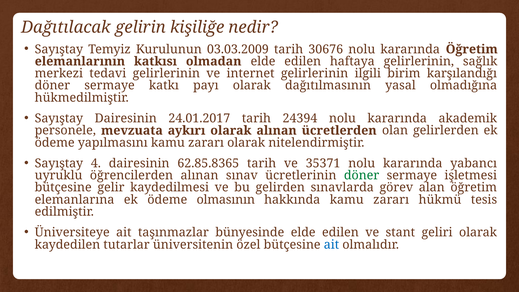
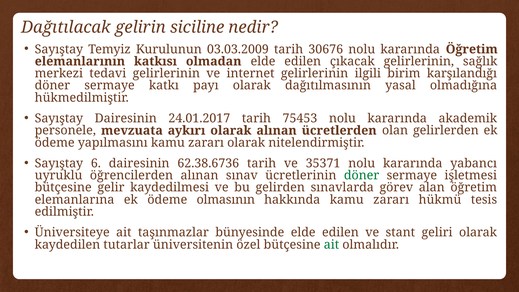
kişiliğe: kişiliğe -> siciline (197, 27)
haftaya: haftaya -> çıkacak (352, 61)
24394: 24394 -> 75453 (300, 118)
4: 4 -> 6 (96, 163)
62.85.8365: 62.85.8365 -> 62.38.6736 (208, 163)
ait colour: blue -> green (331, 245)
